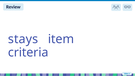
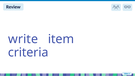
stays: stays -> write (23, 39)
